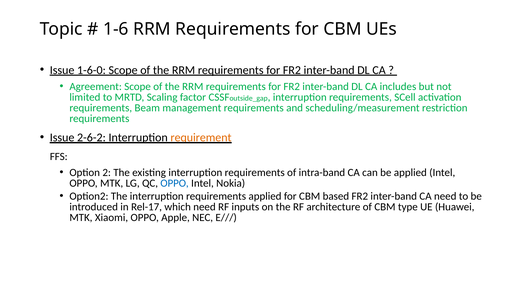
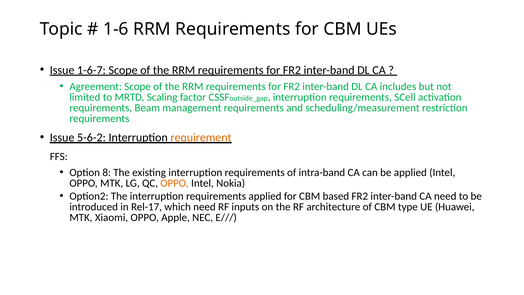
1-6-0: 1-6-0 -> 1-6-7 (91, 70)
2-6-2: 2-6-2 -> 5-6-2 (91, 137)
2: 2 -> 8 (107, 172)
OPPO colour: blue -> orange (175, 183)
